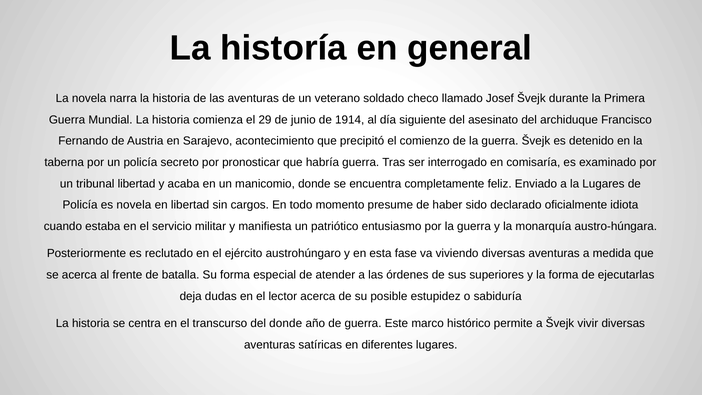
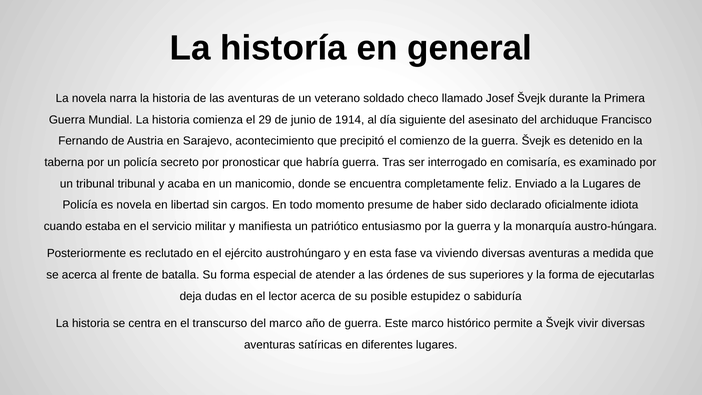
tribunal libertad: libertad -> tribunal (137, 184)
del donde: donde -> marco (286, 323)
